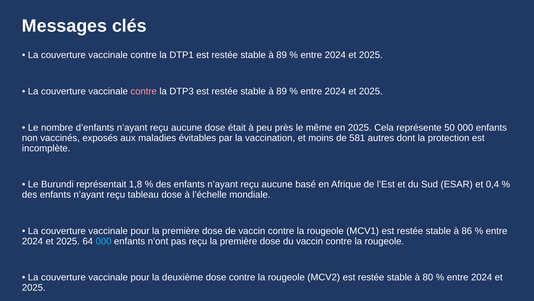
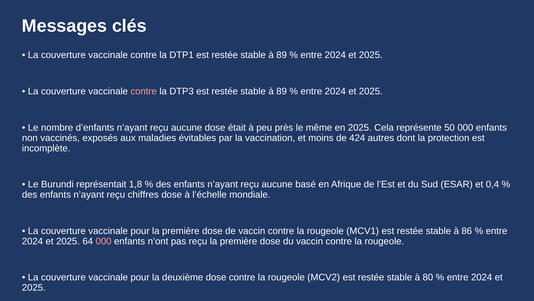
581: 581 -> 424 (357, 138)
tableau: tableau -> chiffres (143, 194)
000 colour: light blue -> pink (104, 241)
